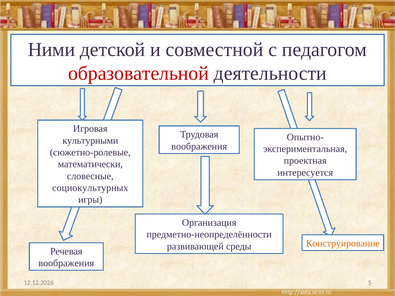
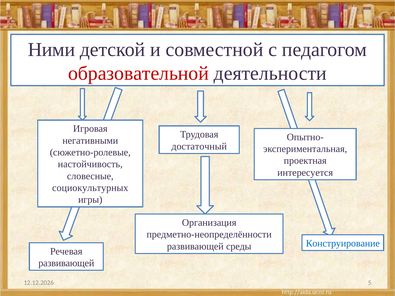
культурными: культурными -> негативными (90, 141)
воображения: воображения -> достаточный (199, 146)
математически: математически -> настойчивость (90, 164)
Конструирование colour: orange -> blue (343, 243)
воображения: воображения -> развивающей (66, 263)
